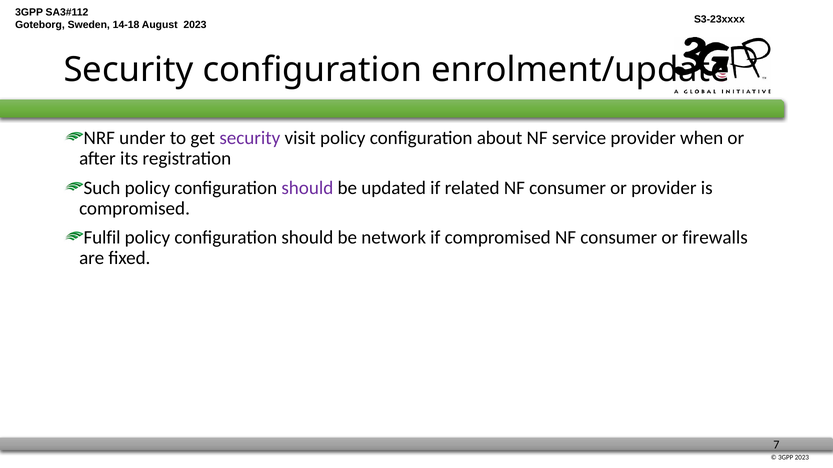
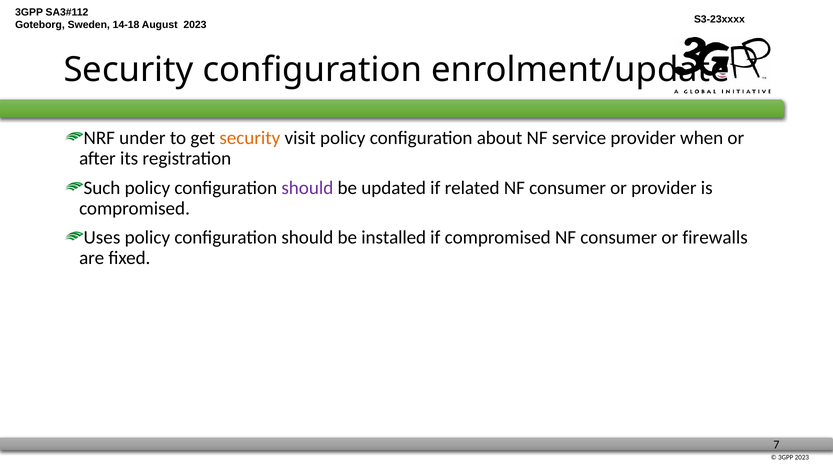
security colour: purple -> orange (250, 138)
Fulfil: Fulfil -> Uses (102, 238)
network: network -> installed (394, 238)
